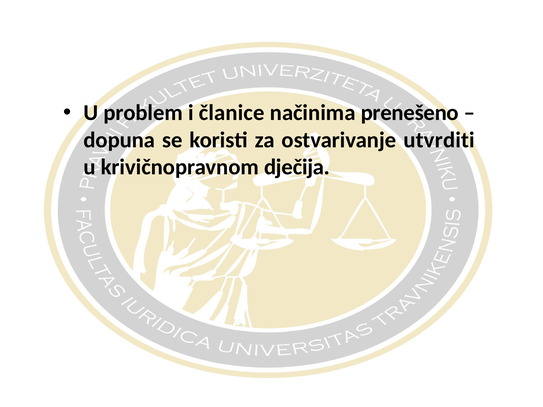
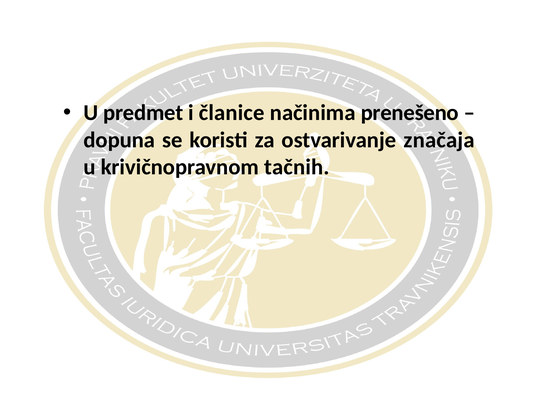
problem: problem -> predmet (143, 113)
utvrditi: utvrditi -> značaja (439, 140)
dječija: dječija -> tačnih (297, 167)
